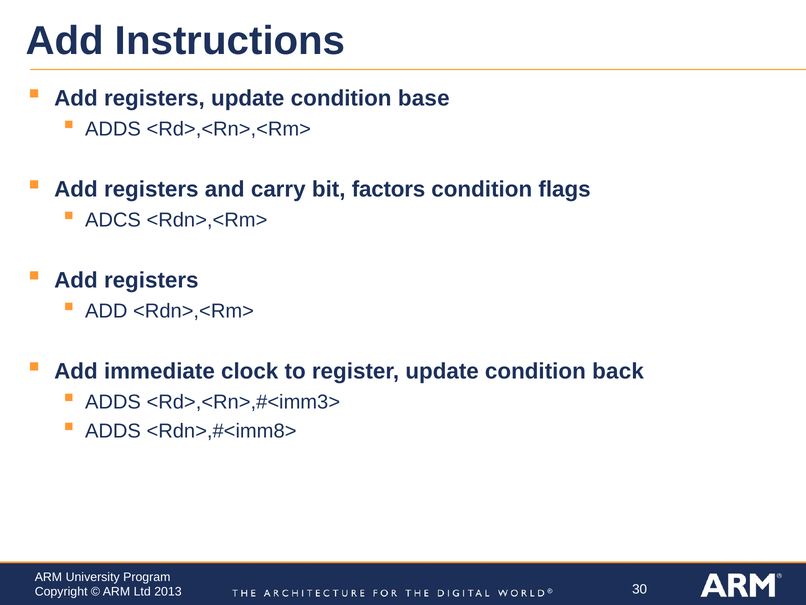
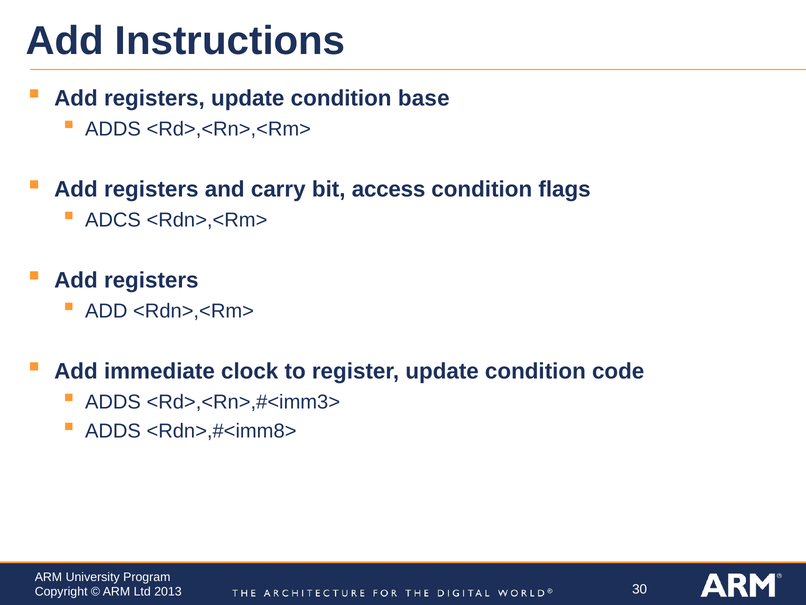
factors: factors -> access (389, 189)
back: back -> code (618, 371)
